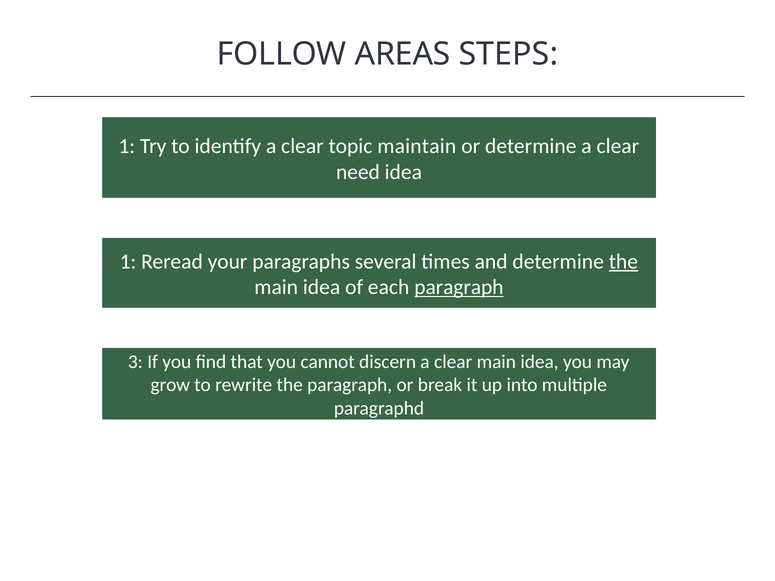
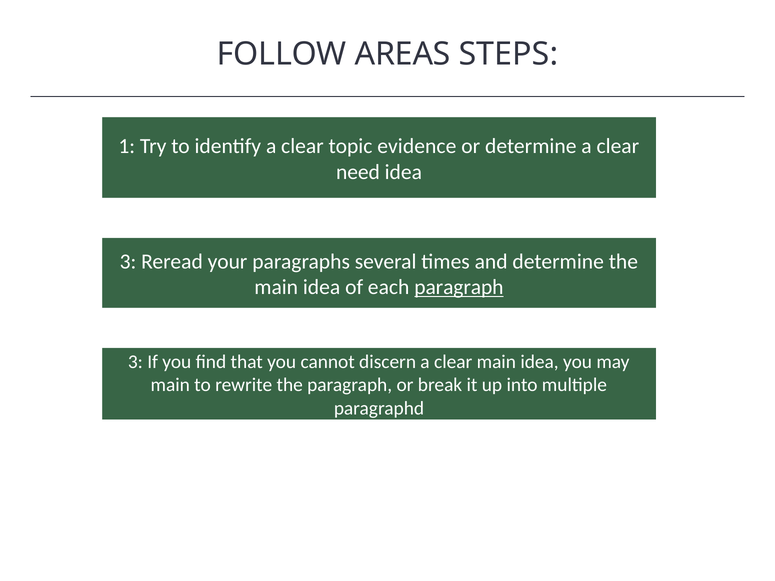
maintain: maintain -> evidence (417, 146)
1: 1 -> 3 (128, 262)
the underline: present -> none (623, 262)
grow: grow -> main (170, 385)
